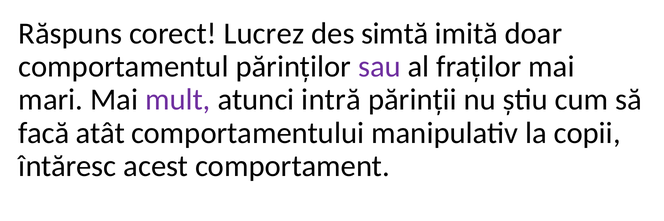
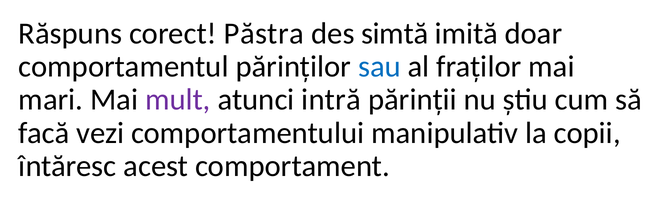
Lucrez: Lucrez -> Păstra (264, 34)
sau colour: purple -> blue (379, 67)
atât: atât -> vezi (100, 133)
